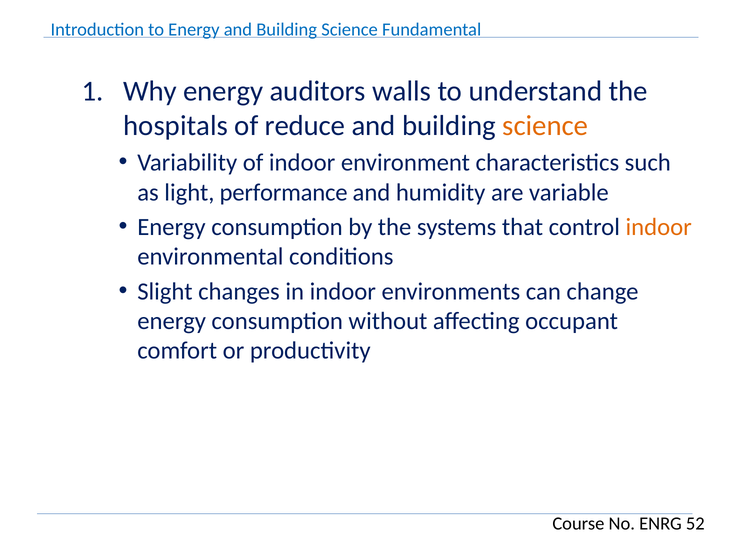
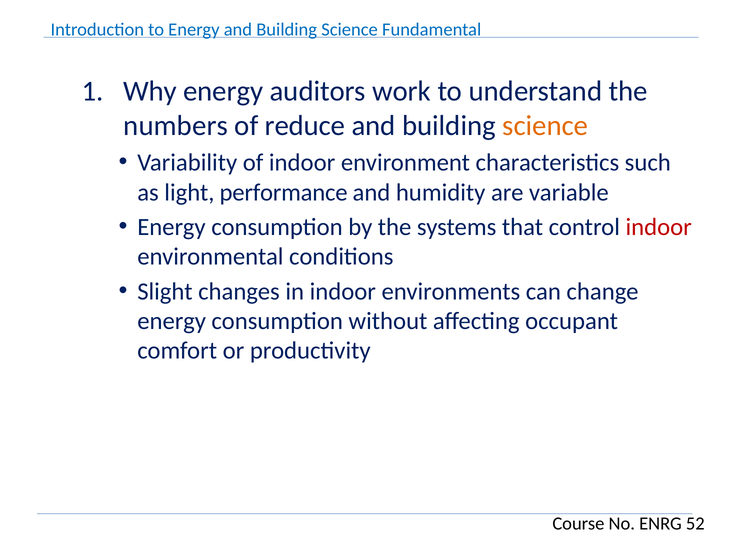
walls: walls -> work (402, 91)
hospitals: hospitals -> numbers (176, 126)
indoor colour: orange -> red (659, 227)
